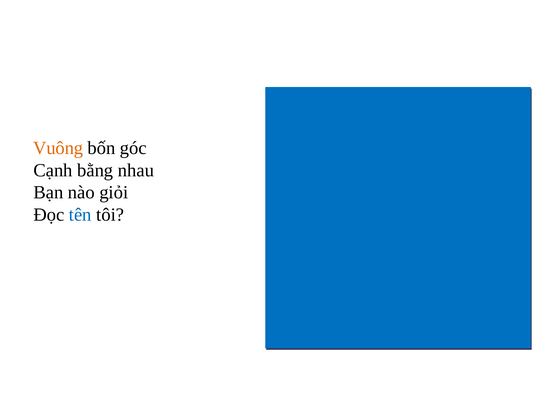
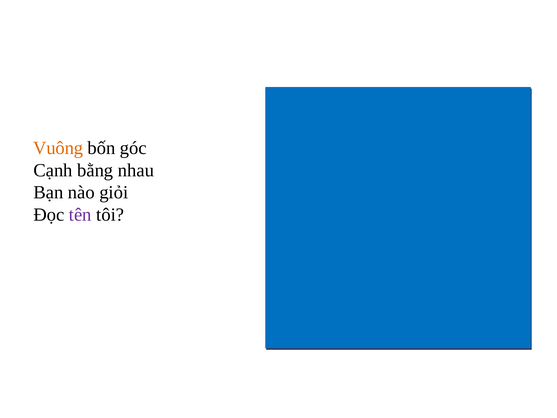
tên colour: blue -> purple (80, 215)
